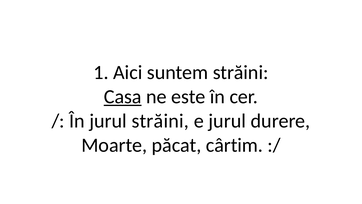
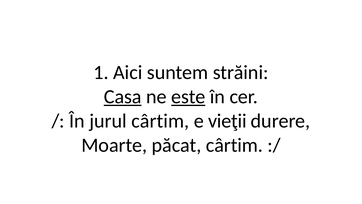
este underline: none -> present (188, 97)
jurul străini: străini -> cârtim (160, 121)
e jurul: jurul -> vieţii (227, 121)
